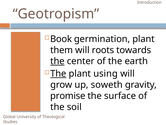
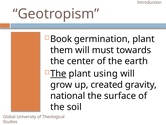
roots: roots -> must (103, 50)
the underline: present -> none (57, 61)
soweth: soweth -> created (107, 84)
promise: promise -> national (68, 96)
